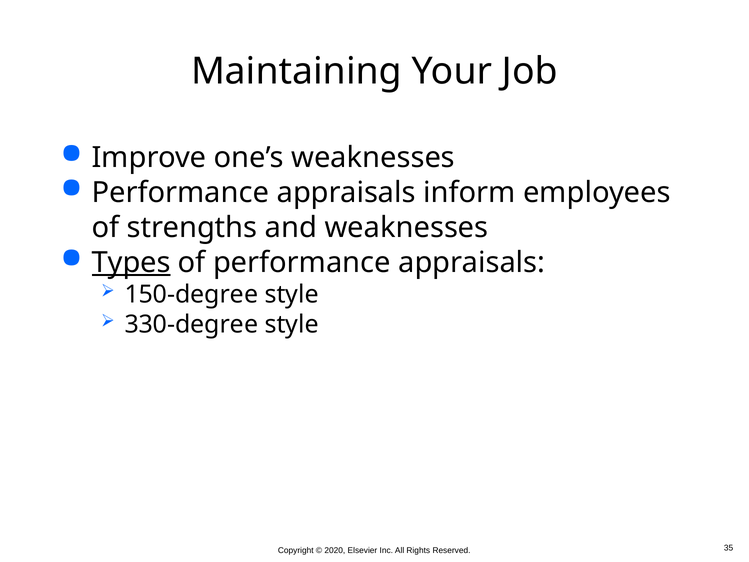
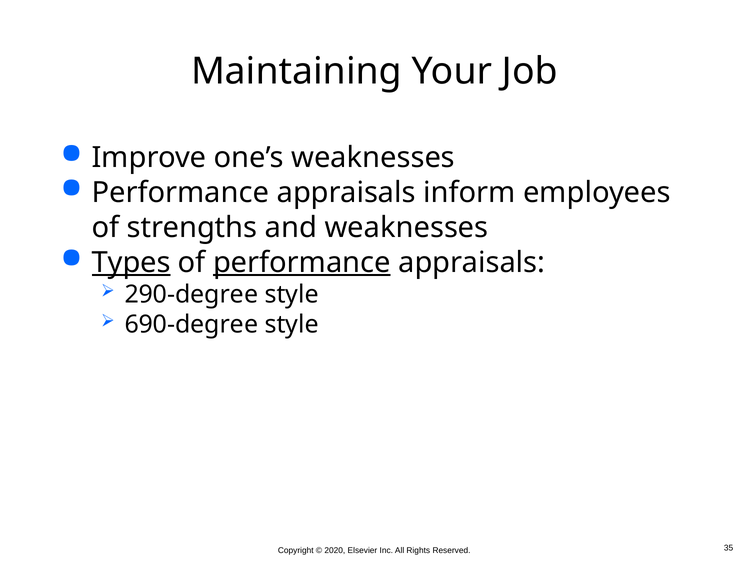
performance underline: none -> present (302, 262)
150-degree: 150-degree -> 290-degree (191, 294)
330-degree: 330-degree -> 690-degree (191, 324)
